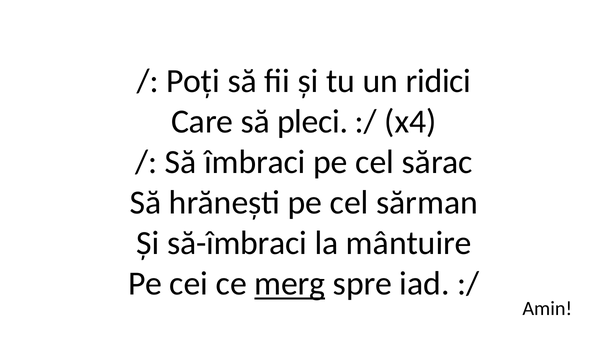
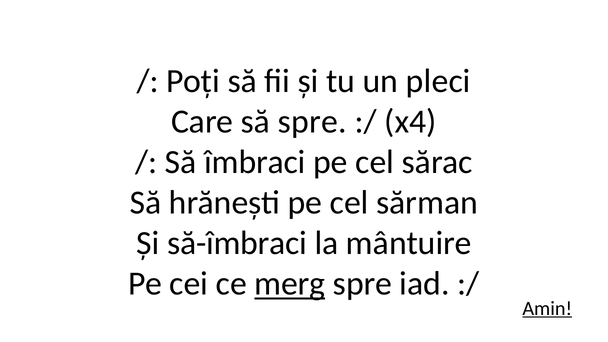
ridici: ridici -> pleci (438, 81)
să pleci: pleci -> spre (312, 122)
Amin underline: none -> present (547, 308)
